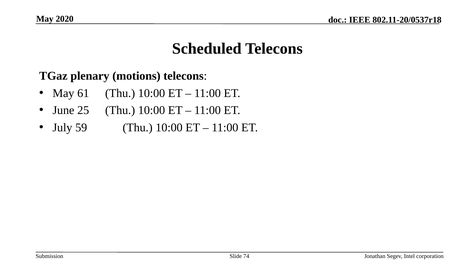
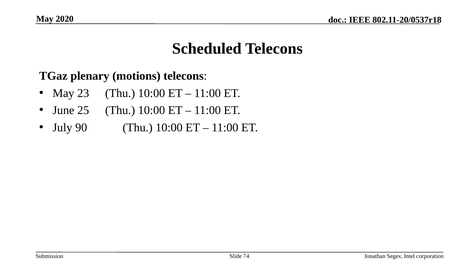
61: 61 -> 23 (83, 93)
59: 59 -> 90 (81, 128)
